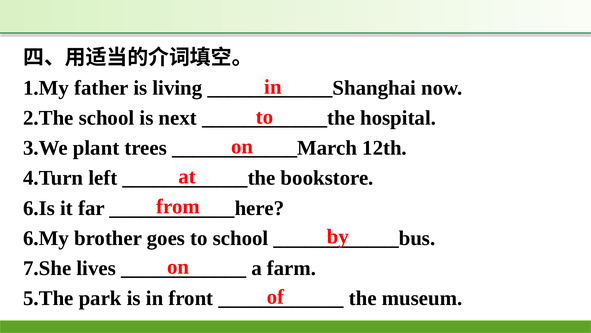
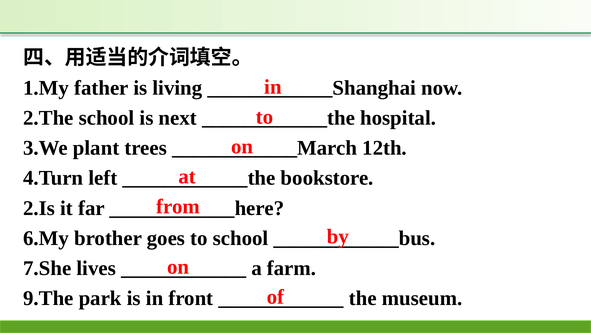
6.Is: 6.Is -> 2.Is (39, 208)
5.The: 5.The -> 9.The (48, 298)
